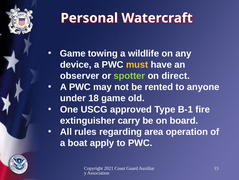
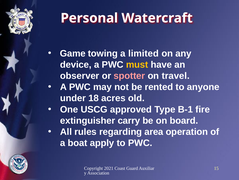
wildlife: wildlife -> limited (143, 53)
spotter colour: light green -> pink (129, 76)
direct: direct -> travel (176, 76)
18 game: game -> acres (113, 98)
